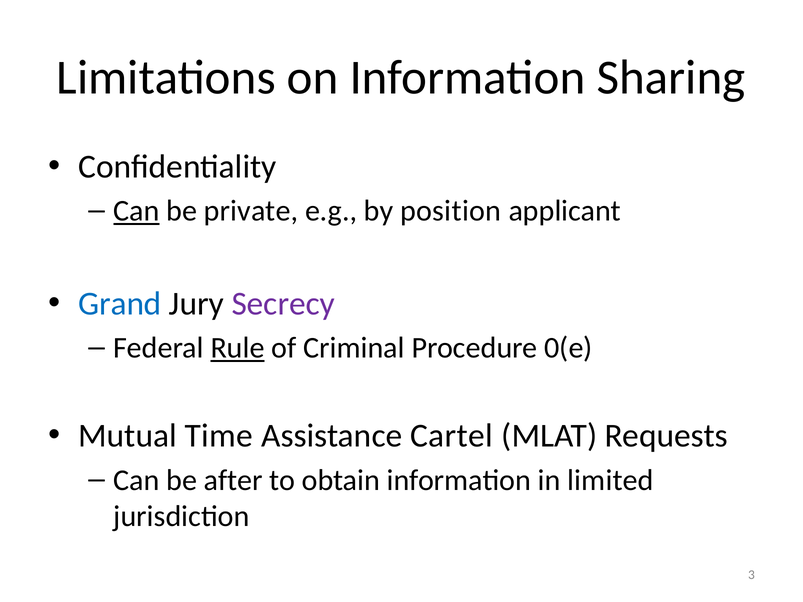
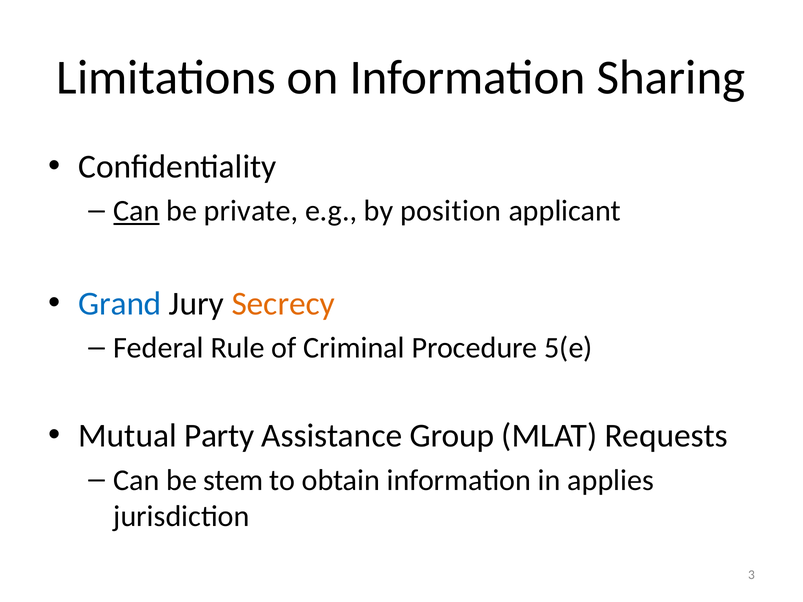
Secrecy colour: purple -> orange (283, 304)
Rule underline: present -> none (238, 348)
0(e: 0(e -> 5(e (568, 348)
Time: Time -> Party (219, 436)
Cartel: Cartel -> Group (452, 436)
after: after -> stem (233, 480)
limited: limited -> applies (611, 480)
